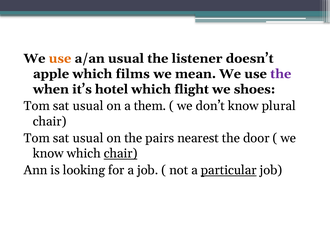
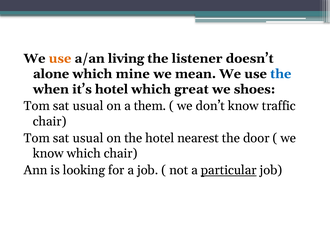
a/an usual: usual -> living (126, 59)
apple: apple -> alone (51, 74)
films: films -> mine (133, 74)
the colour: purple -> blue (281, 74)
flight: flight -> great (192, 89)
plural: plural -> traffic (279, 106)
the pairs: pairs -> hotel (160, 138)
chair underline: present -> none (121, 154)
